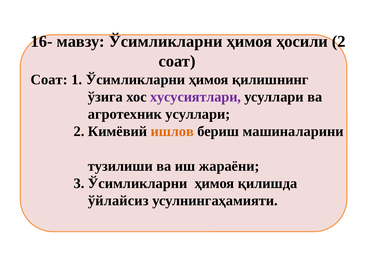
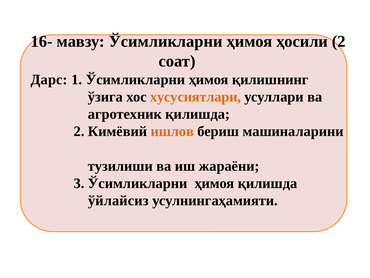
Соат: Соат -> Дарс (49, 79)
хусусиятлари colour: purple -> orange (196, 97)
агротехник усуллари: усуллари -> қилишда (198, 114)
